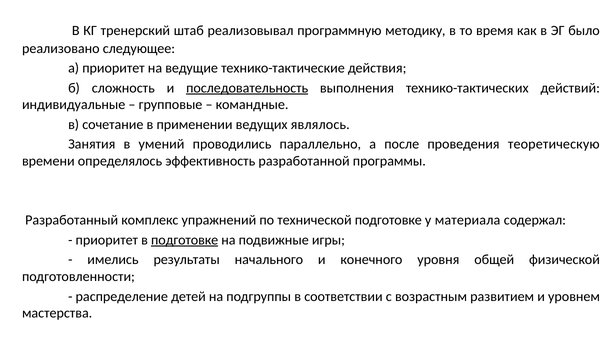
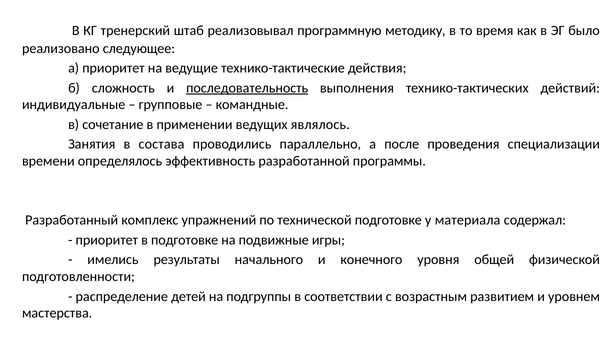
умений: умений -> состава (161, 144)
теоретическую: теоретическую -> специализации (554, 144)
подготовке underline: present -> none (185, 240)
